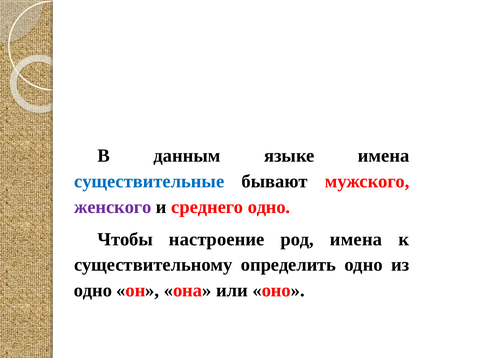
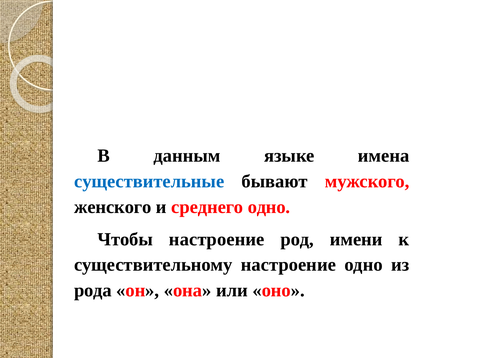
женского colour: purple -> black (113, 207)
род имена: имена -> имени (356, 239)
существительному определить: определить -> настроение (288, 265)
одно: одно -> рода (93, 290)
